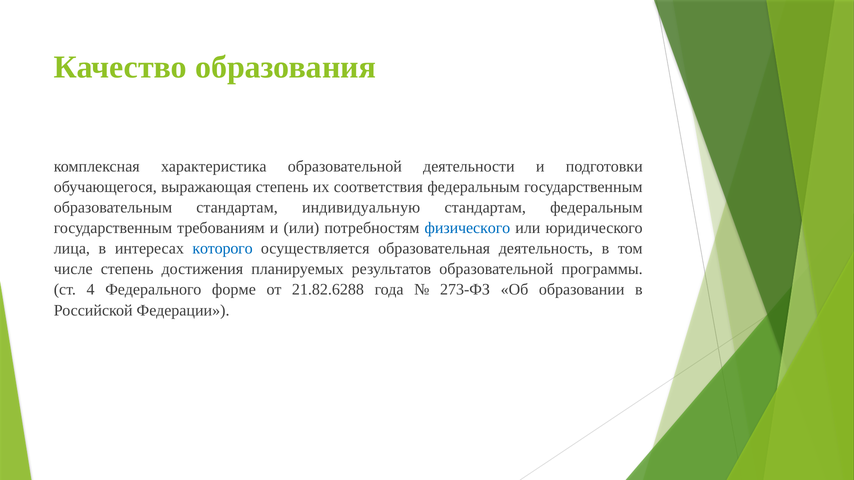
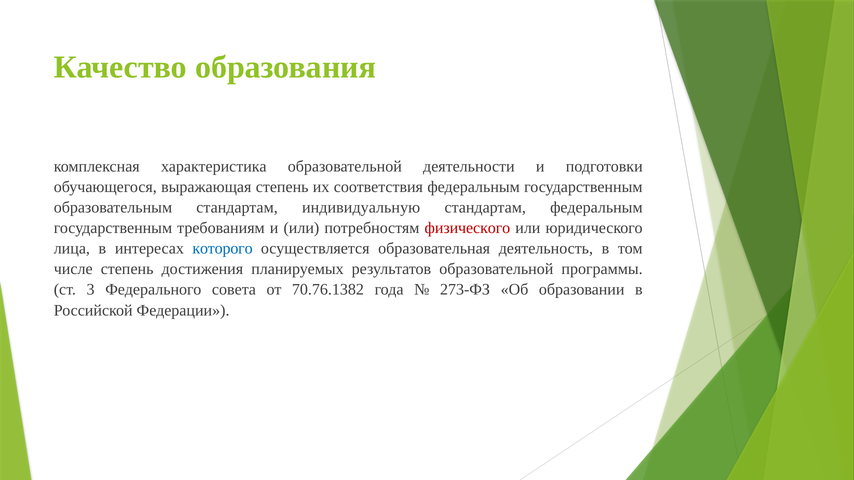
физического colour: blue -> red (467, 228)
4: 4 -> 3 (91, 290)
форме: форме -> совета (234, 290)
21.82.6288: 21.82.6288 -> 70.76.1382 (328, 290)
